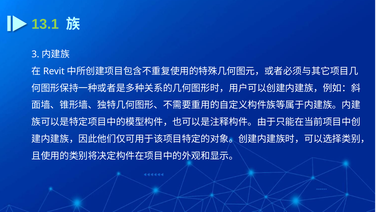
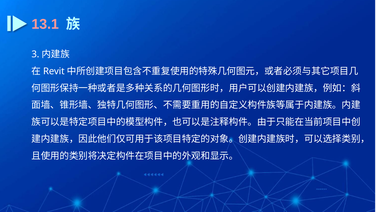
13.1 colour: light green -> pink (45, 24)
